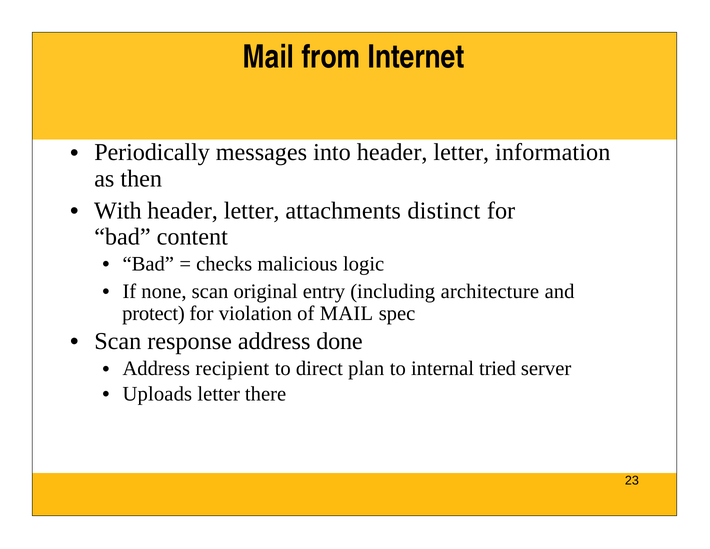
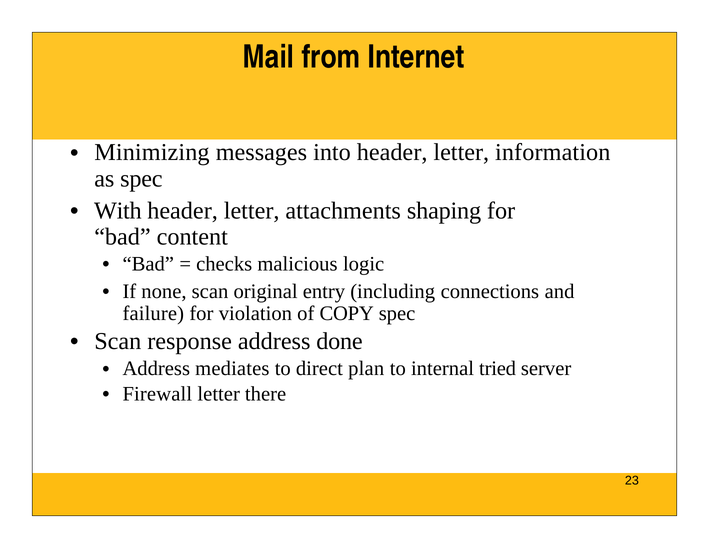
Periodically: Periodically -> Minimizing (152, 152)
as then: then -> spec (141, 178)
distinct: distinct -> shaping (444, 210)
architecture: architecture -> connections (490, 291)
protect: protect -> failure (153, 313)
of MAIL: MAIL -> COPY (347, 313)
recipient: recipient -> mediates (232, 368)
Uploads: Uploads -> Firewall (157, 394)
